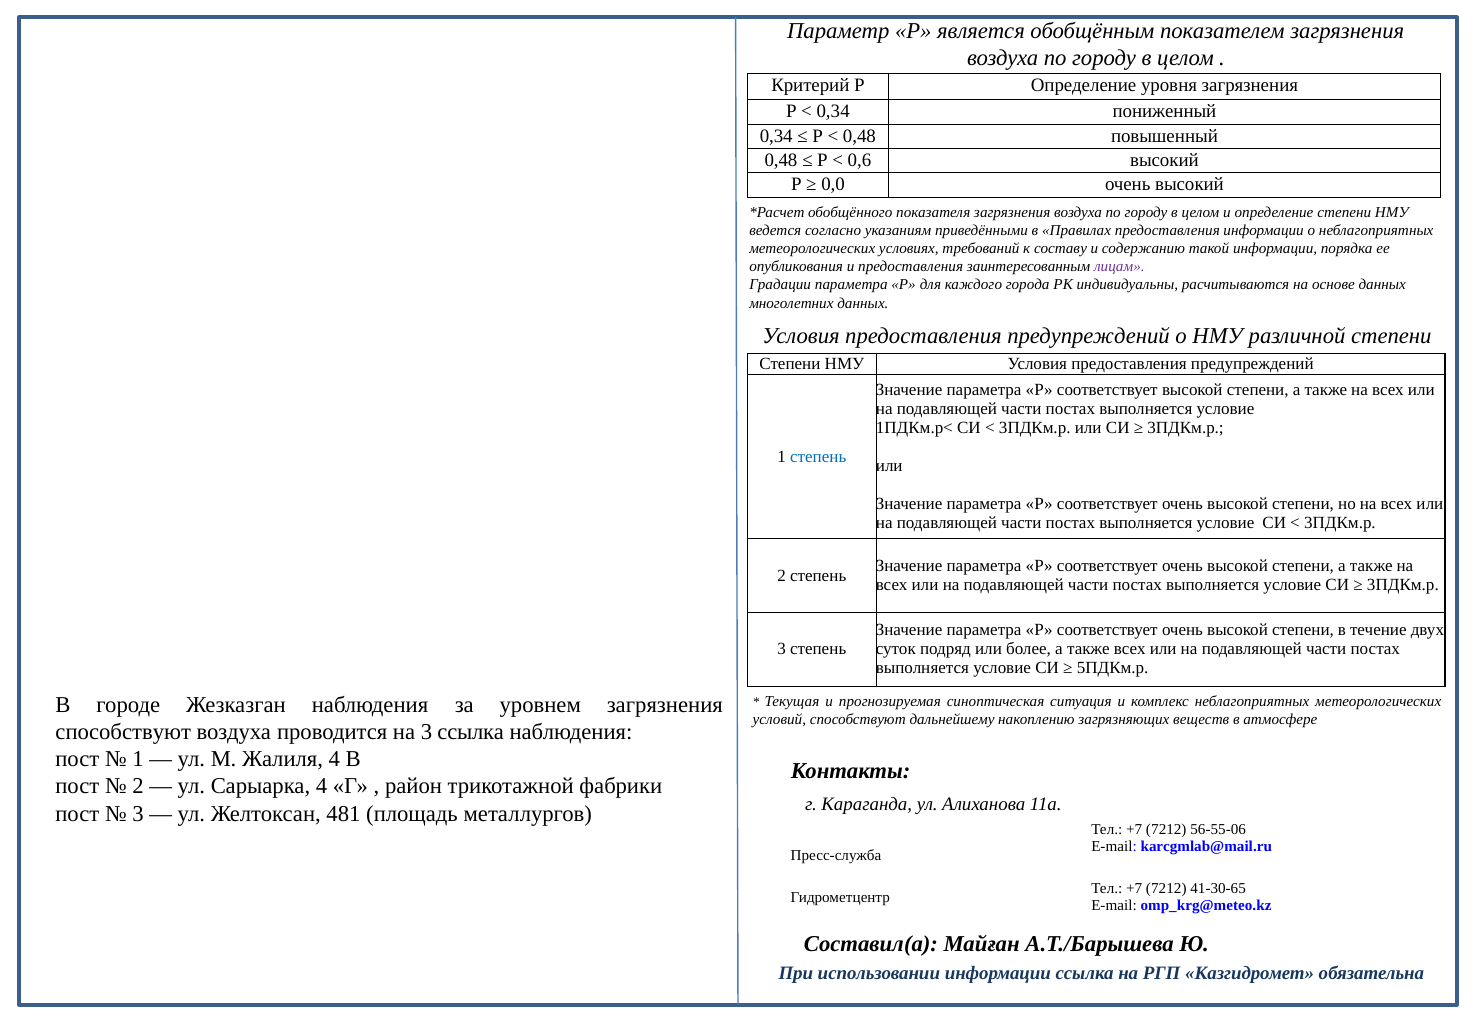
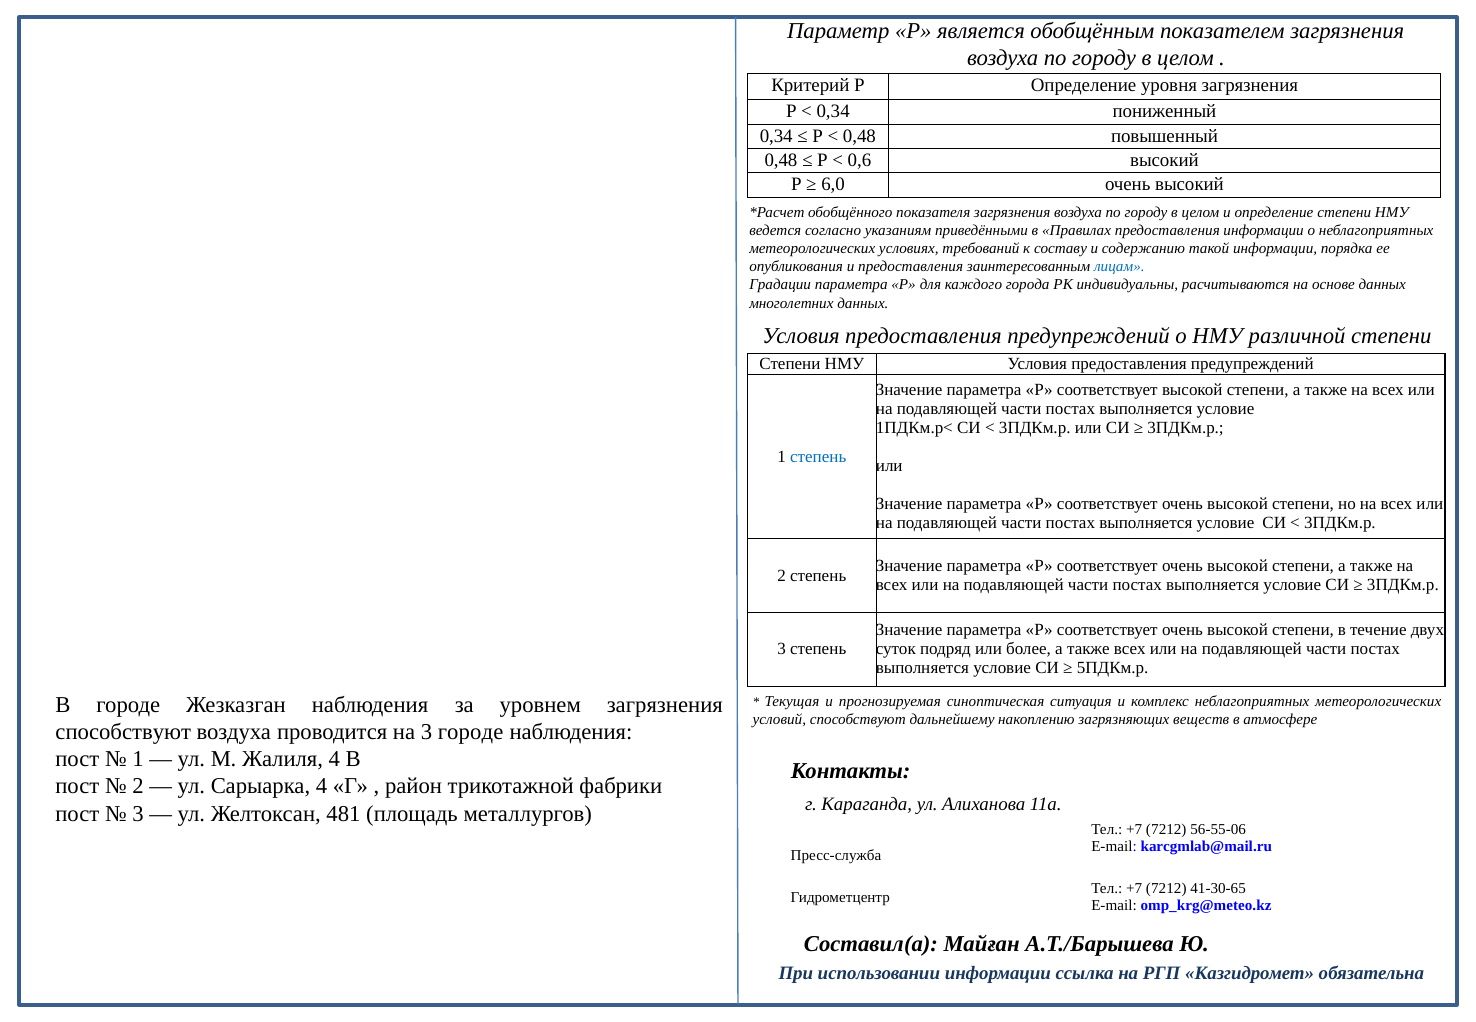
0,0: 0,0 -> 6,0 (833, 185)
лицам colour: purple -> blue (1119, 267)
3 ссылка: ссылка -> городе (471, 732)
